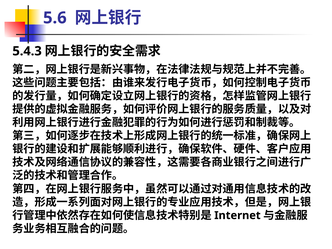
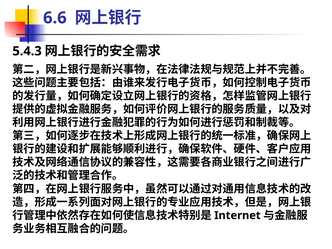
5.6: 5.6 -> 6.6 (55, 18)
